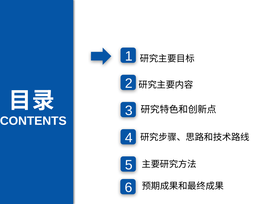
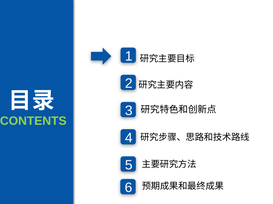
CONTENTS colour: white -> light green (33, 121)
